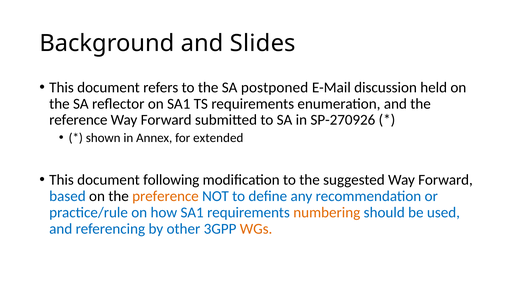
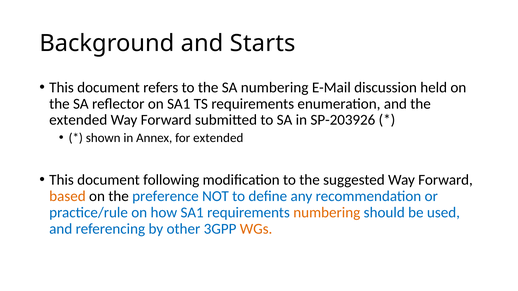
Slides: Slides -> Starts (263, 44)
SA postponed: postponed -> numbering (275, 88)
reference: reference -> extended (78, 120)
SP-270926: SP-270926 -> SP-203926 (343, 120)
based colour: blue -> orange (67, 196)
preference colour: orange -> blue (165, 196)
